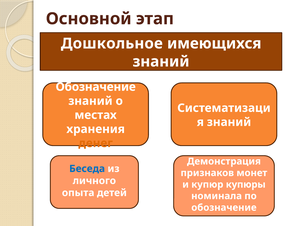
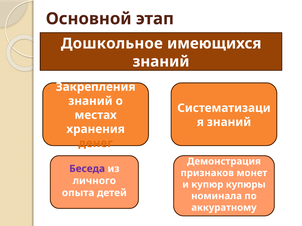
Обозначение: Обозначение -> Закрепления (96, 87)
Беседа colour: blue -> purple (87, 169)
обозначение: обозначение -> аккуратному (224, 208)
